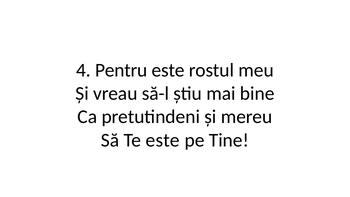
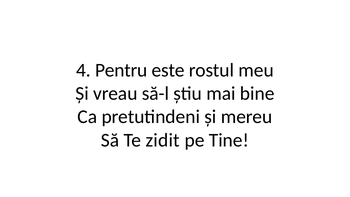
Te este: este -> zidit (163, 140)
